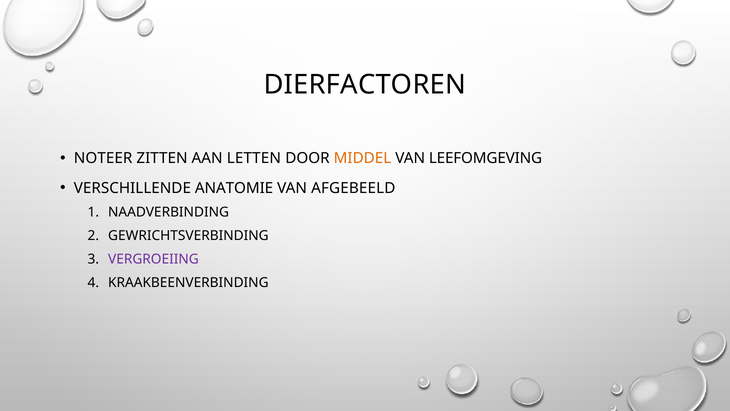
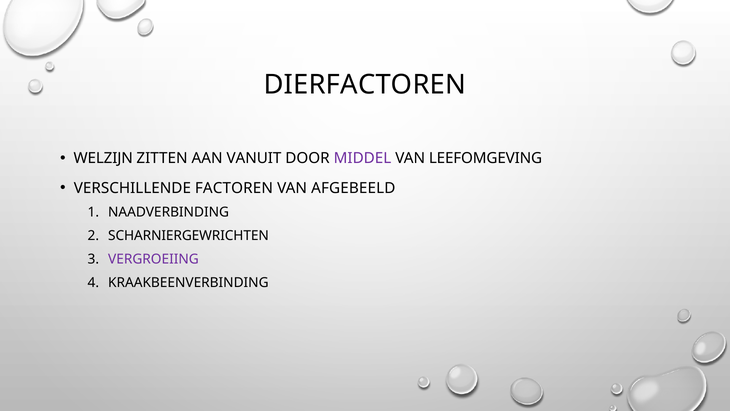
NOTEER: NOTEER -> WELZIJN (103, 158)
LETTEN: LETTEN -> VANUIT (254, 158)
MIDDEL colour: orange -> purple (362, 158)
ANATOMIE: ANATOMIE -> FACTOREN (234, 188)
GEWRICHTSVERBINDING: GEWRICHTSVERBINDING -> SCHARNIERGEWRICHTEN (188, 236)
